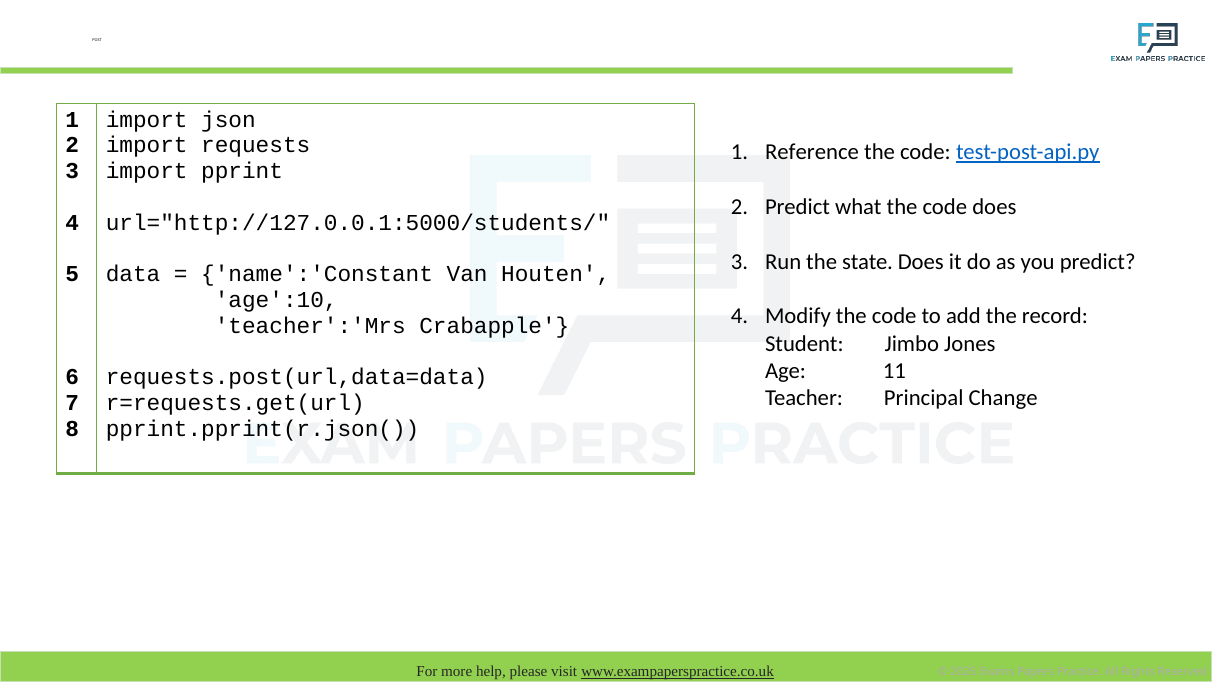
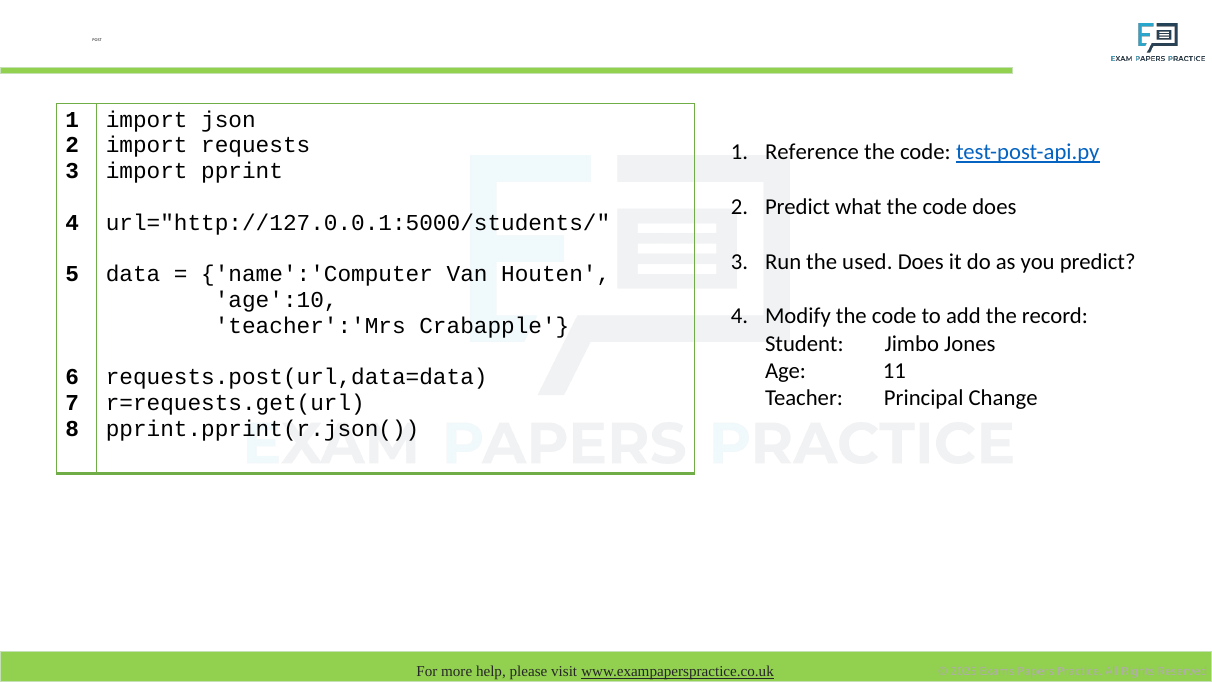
state: state -> used (867, 262)
name':'Constant: name':'Constant -> name':'Computer (317, 274)
